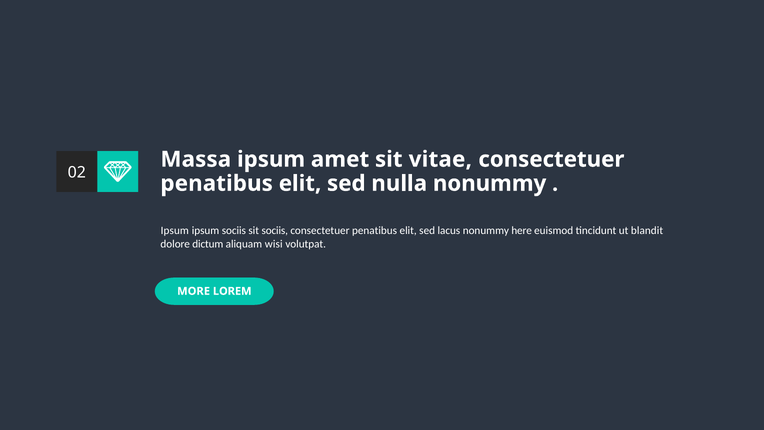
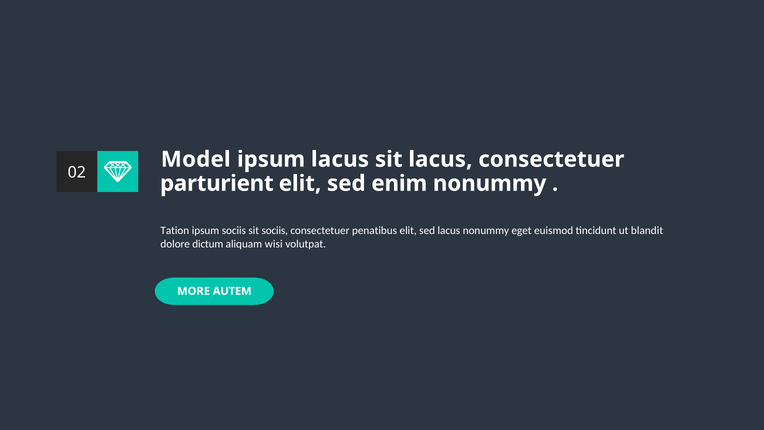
Massa: Massa -> Model (196, 159)
ipsum amet: amet -> lacus (340, 159)
sit vitae: vitae -> lacus (440, 159)
penatibus: penatibus -> parturient (217, 183)
nulla: nulla -> enim (399, 183)
Ipsum: Ipsum -> Tation (175, 231)
here: here -> eget (522, 231)
LOREM: LOREM -> AUTEM (232, 291)
